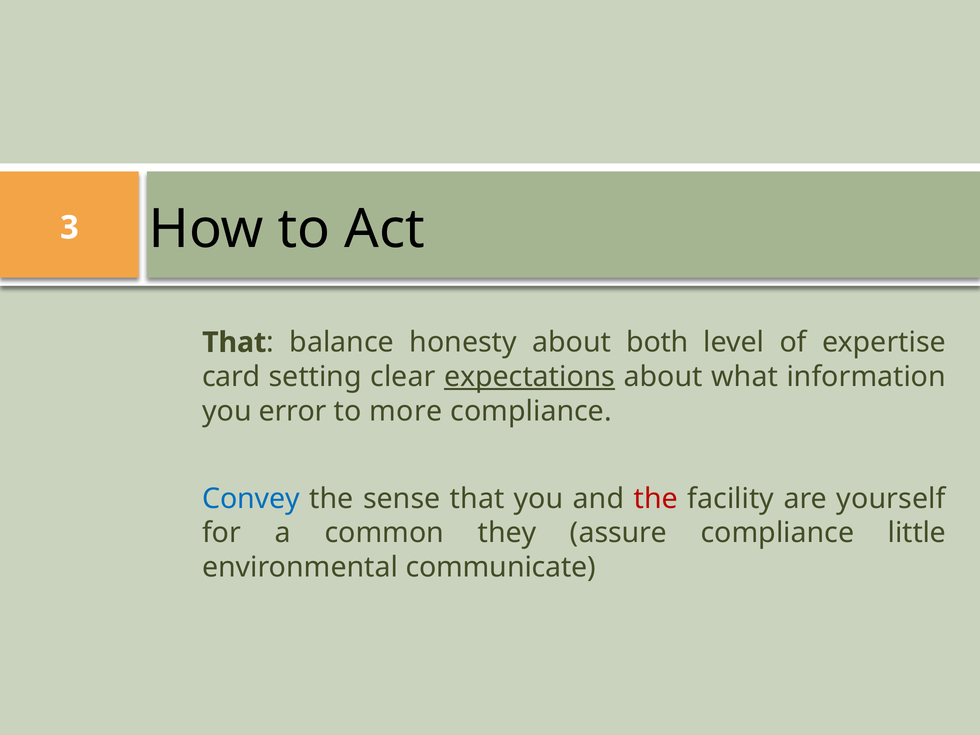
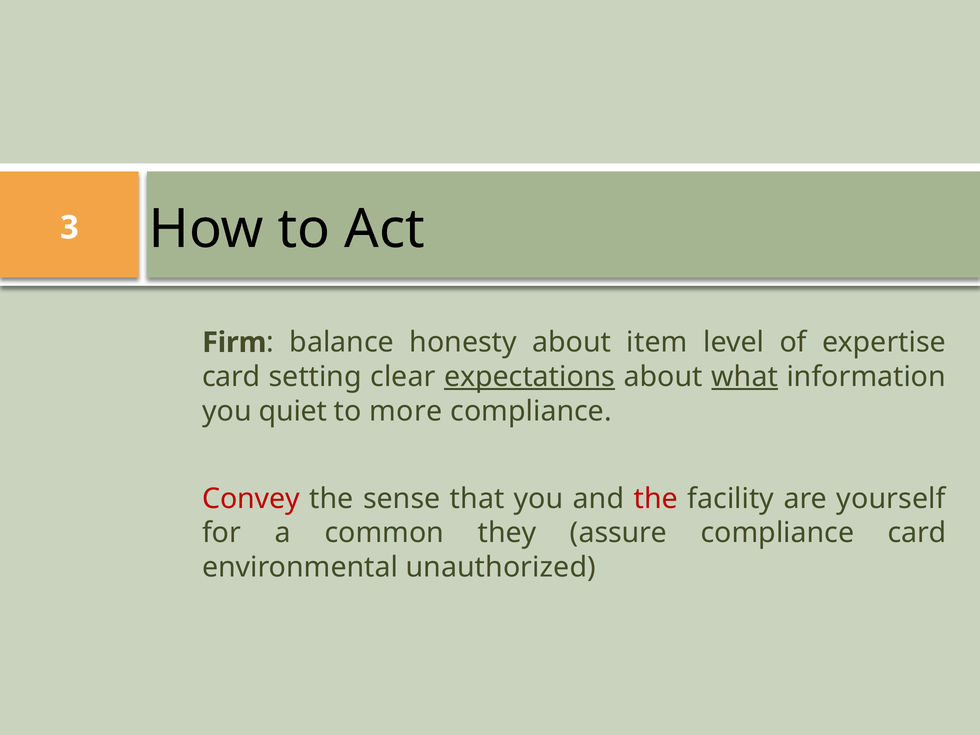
That: That -> Firm (234, 342)
both: both -> item (657, 342)
what underline: none -> present (745, 377)
error: error -> quiet (293, 411)
Convey colour: blue -> red (251, 499)
compliance little: little -> card (917, 533)
communicate: communicate -> unauthorized (501, 567)
